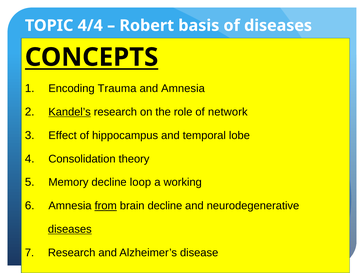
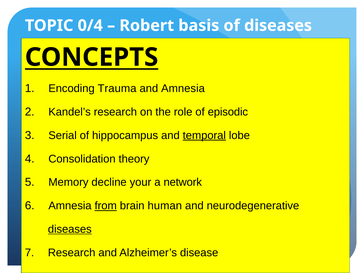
4/4: 4/4 -> 0/4 (90, 26)
Kandel’s underline: present -> none (70, 112)
network: network -> episodic (228, 112)
Effect: Effect -> Serial (63, 135)
temporal underline: none -> present (204, 135)
loop: loop -> your (140, 182)
working: working -> network (183, 182)
brain decline: decline -> human (165, 206)
